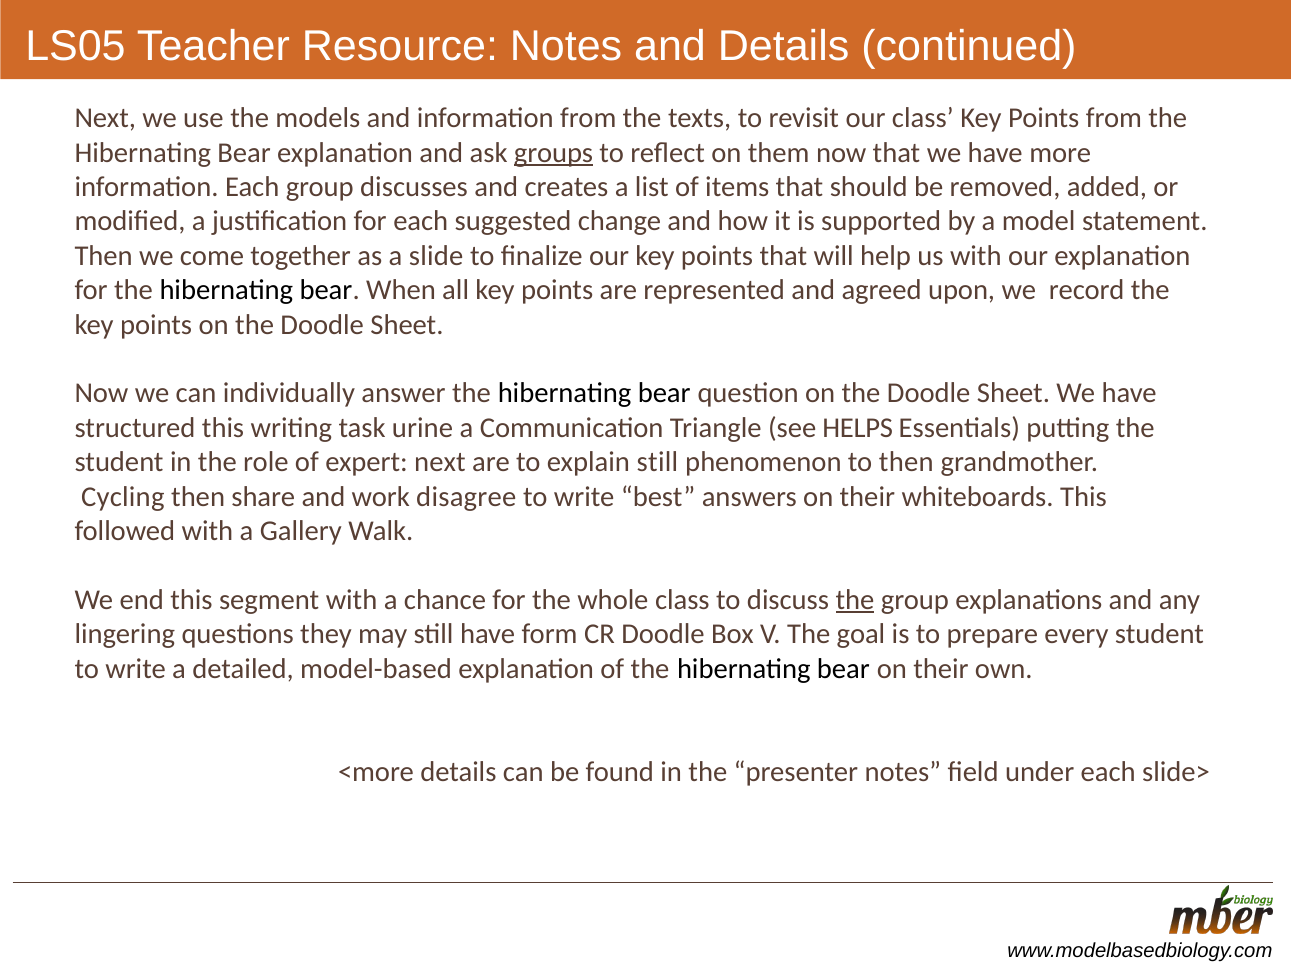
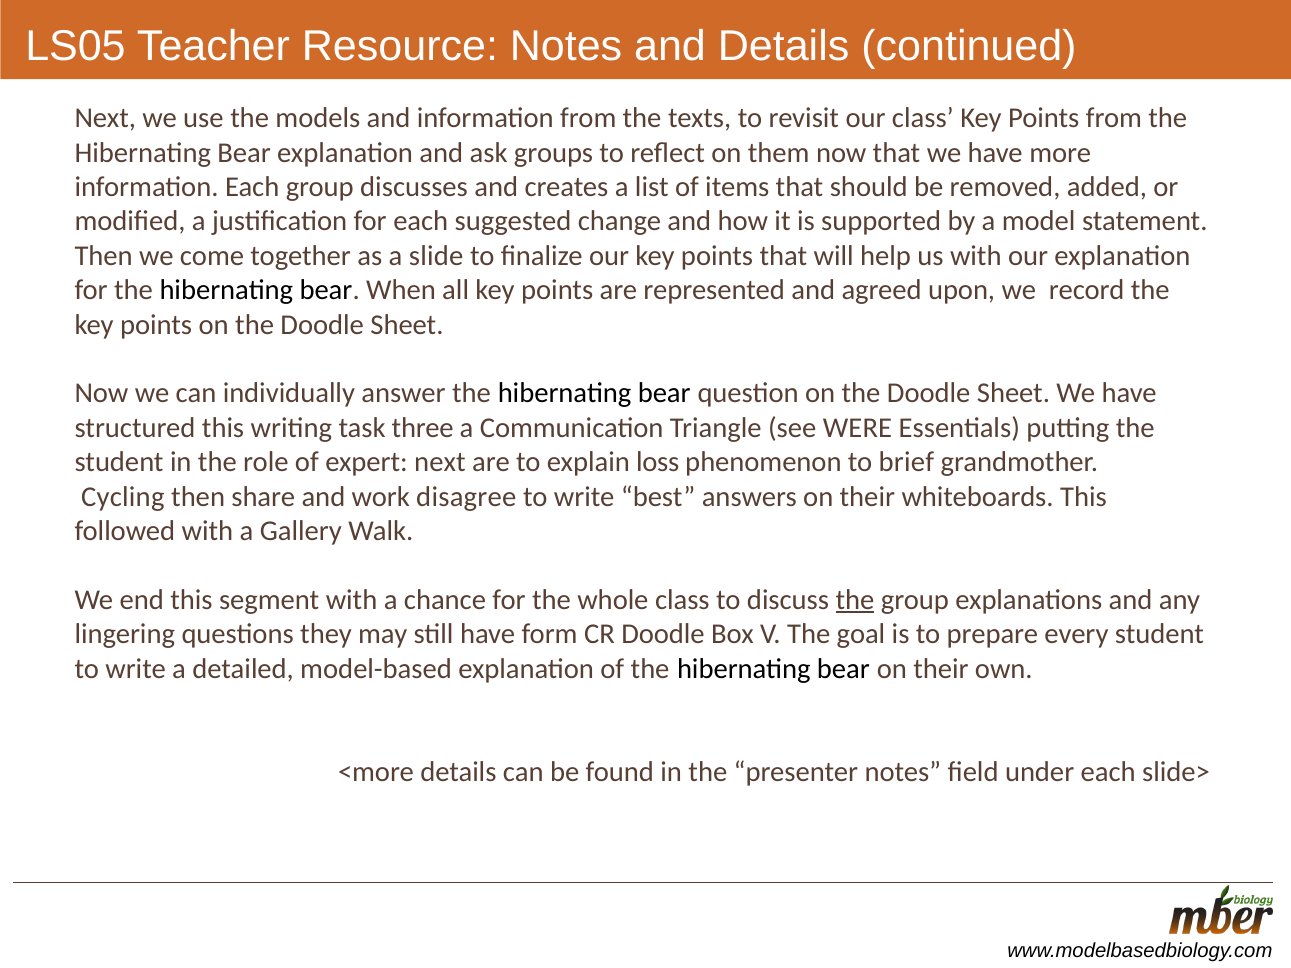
groups underline: present -> none (554, 153)
urine: urine -> three (423, 428)
HELPS: HELPS -> WERE (858, 428)
explain still: still -> loss (658, 462)
to then: then -> brief (906, 462)
